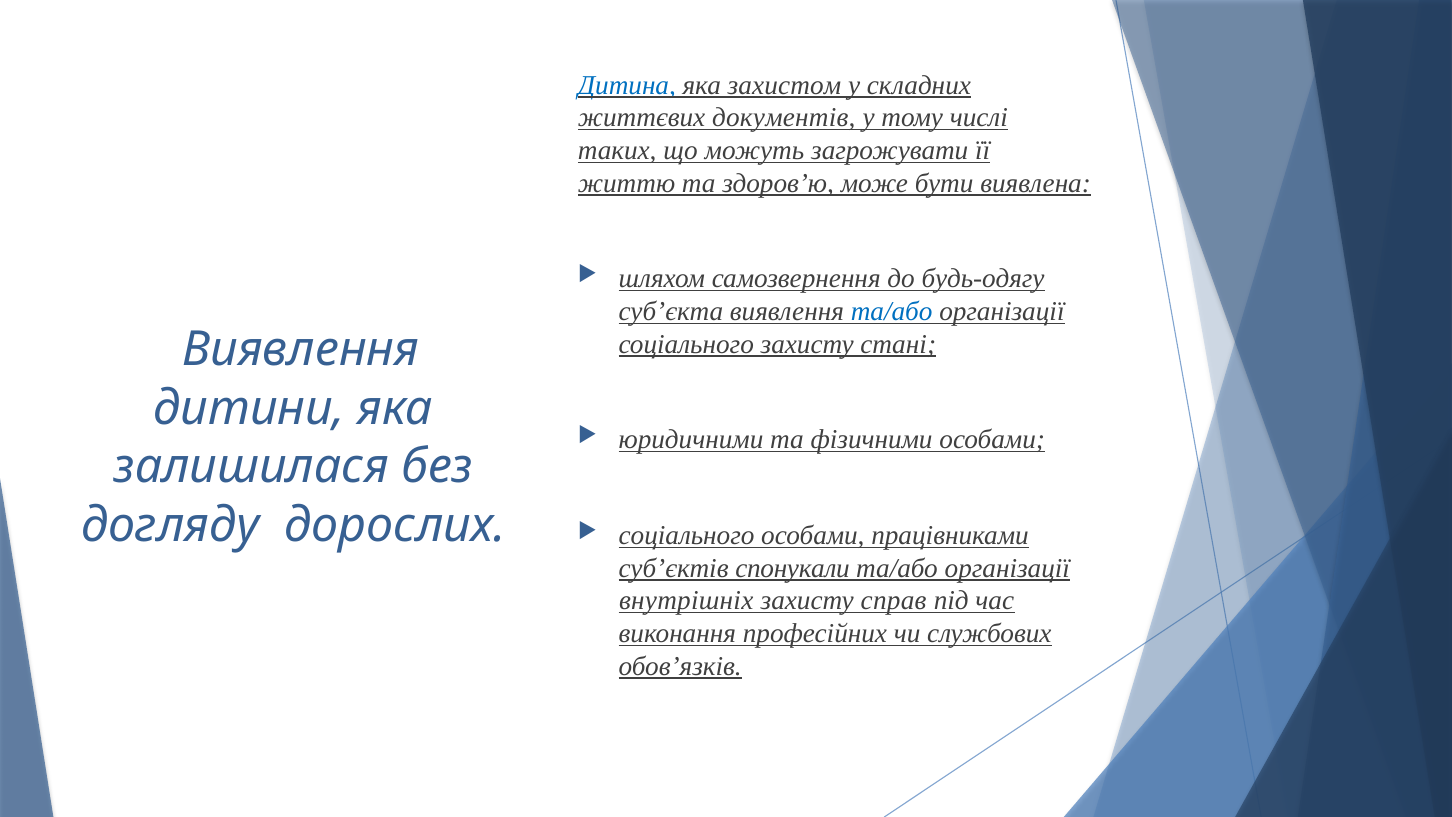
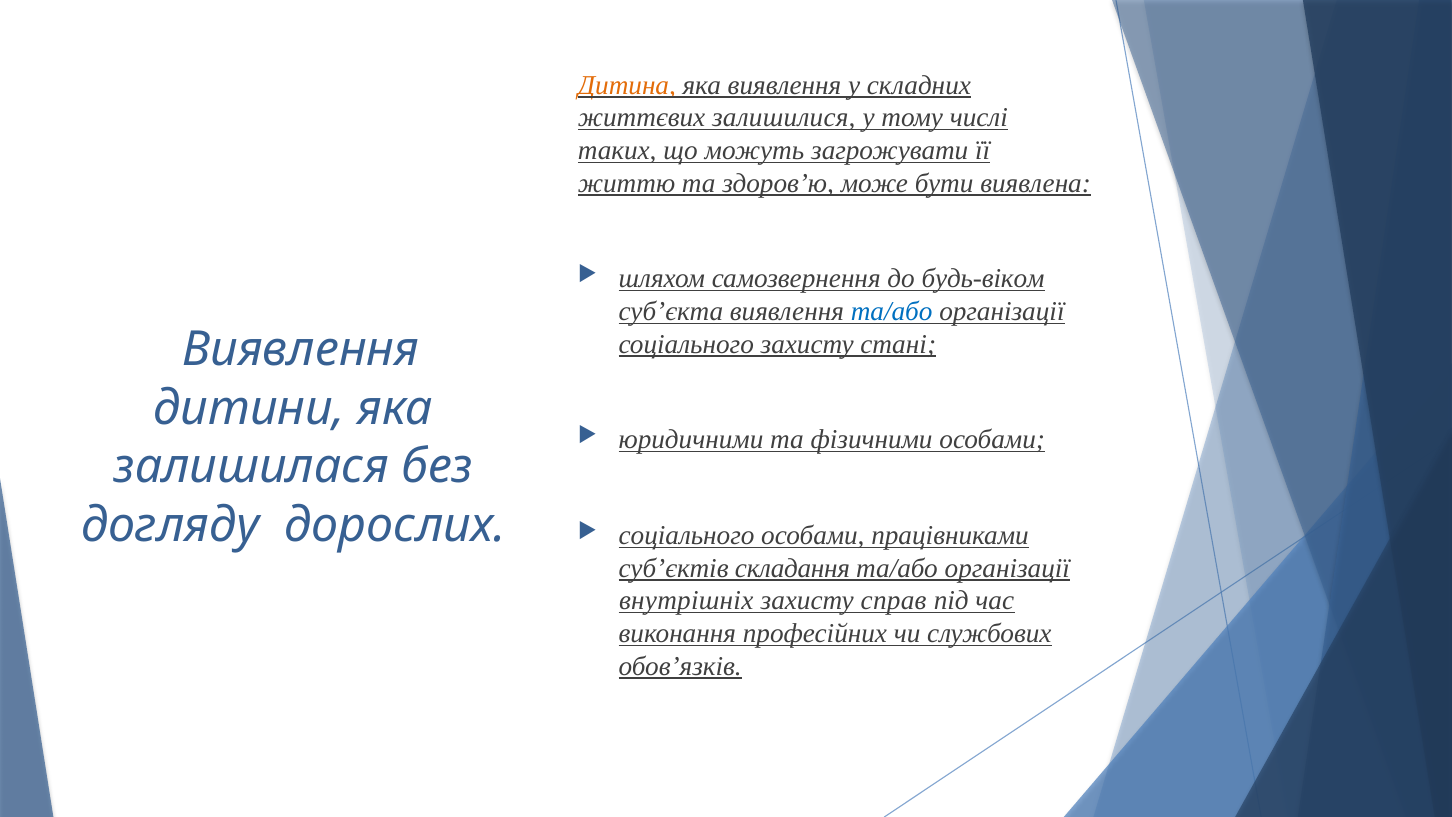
Дитина colour: blue -> orange (627, 85)
яка захистом: захистом -> виявлення (785, 85)
документів: документів -> залишилися (784, 118)
будь-одягу: будь-одягу -> будь-віком (983, 279)
спонукали: спонукали -> складання (793, 568)
